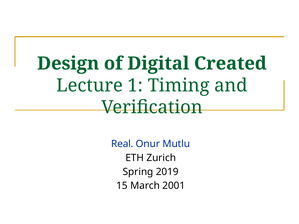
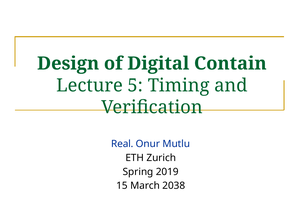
Created: Created -> Contain (230, 64)
1: 1 -> 5 (135, 85)
2001: 2001 -> 2038 (174, 186)
